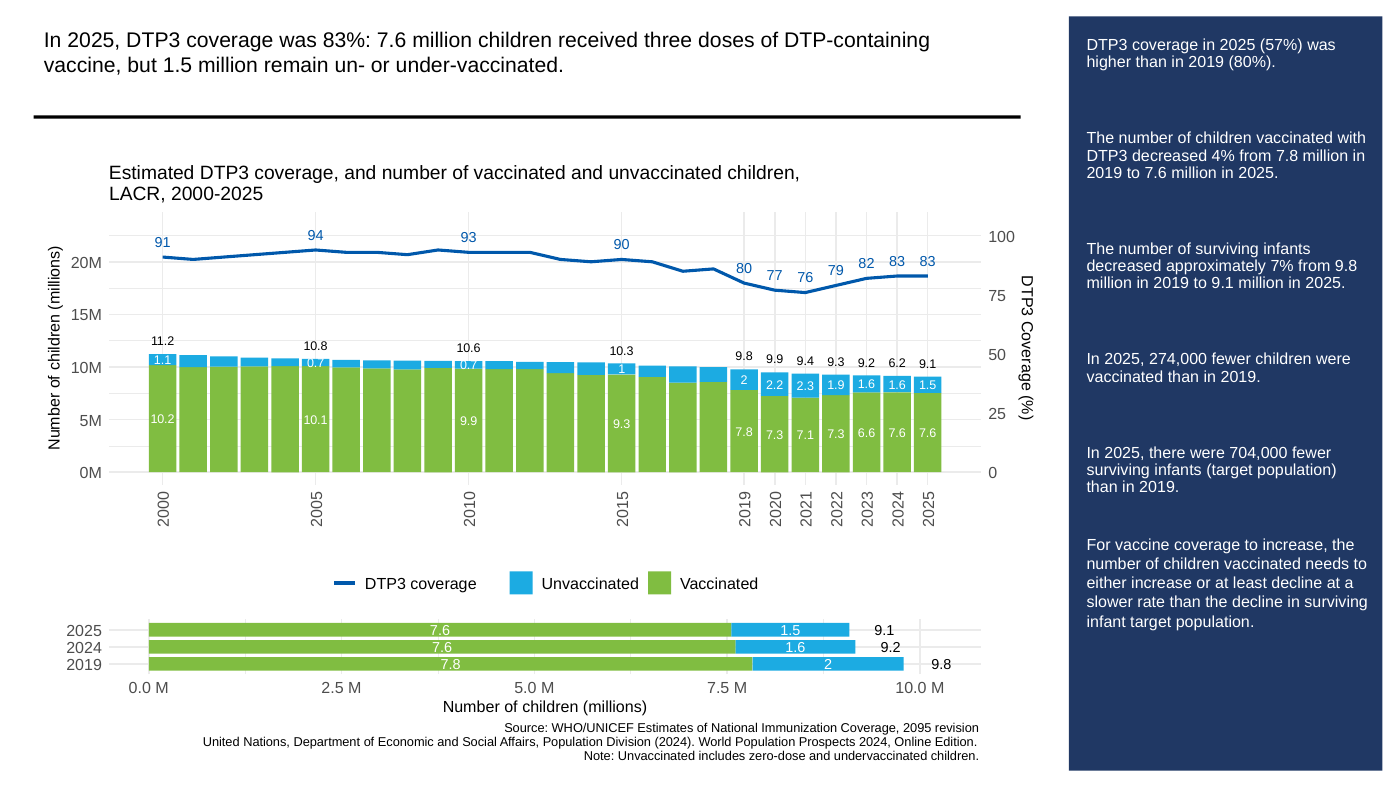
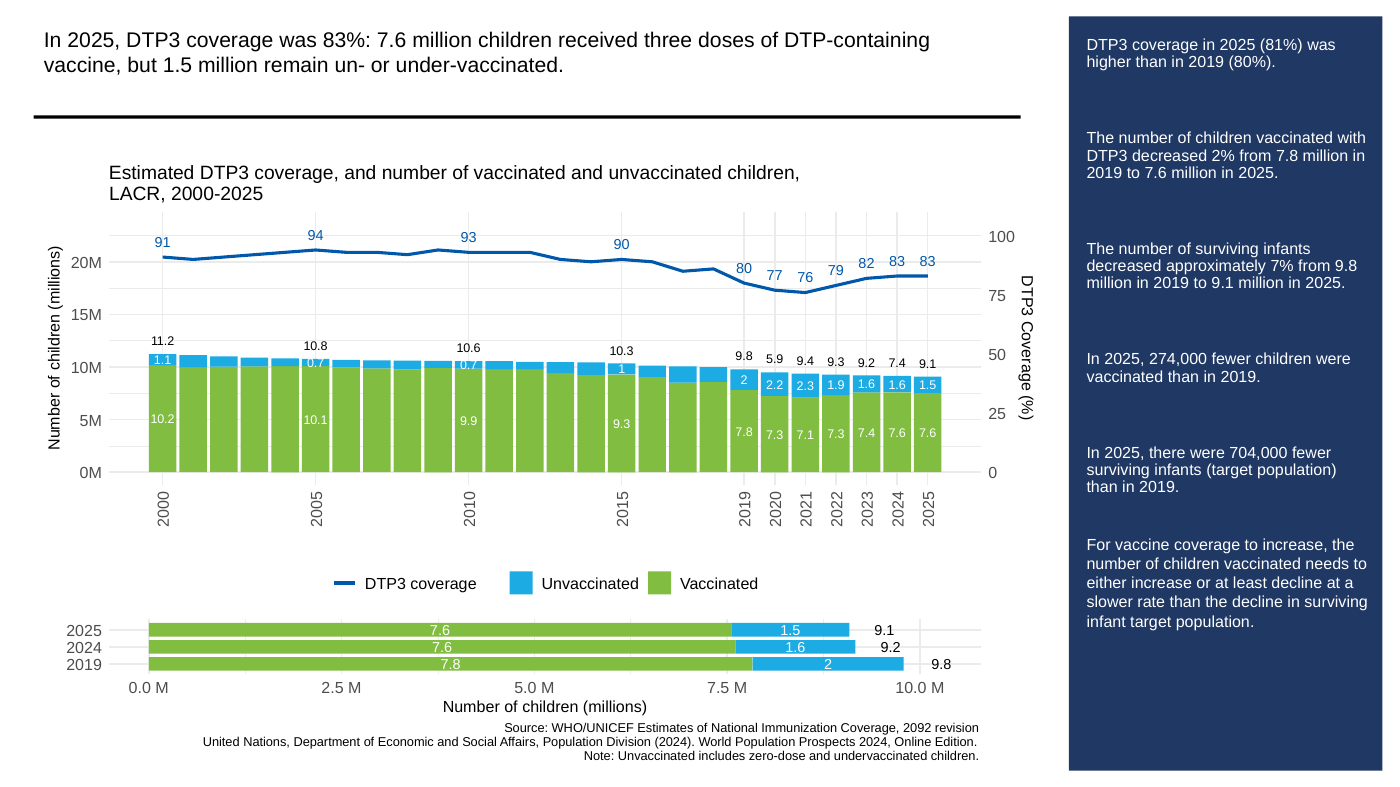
57%: 57% -> 81% (1281, 45)
4%: 4% -> 2% (1223, 156)
9.8 9.9: 9.9 -> 5.9 (775, 360)
9.2 6.2: 6.2 -> 7.4 (897, 364)
6.6: 6.6 -> 7.4 (867, 433)
2095: 2095 -> 2092 (917, 729)
